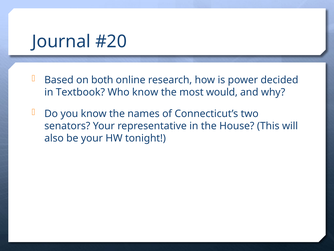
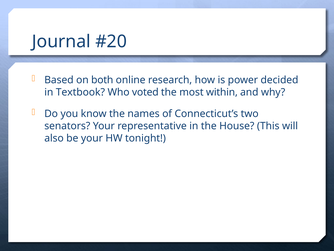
Who know: know -> voted (145, 92)
would: would -> within (222, 92)
